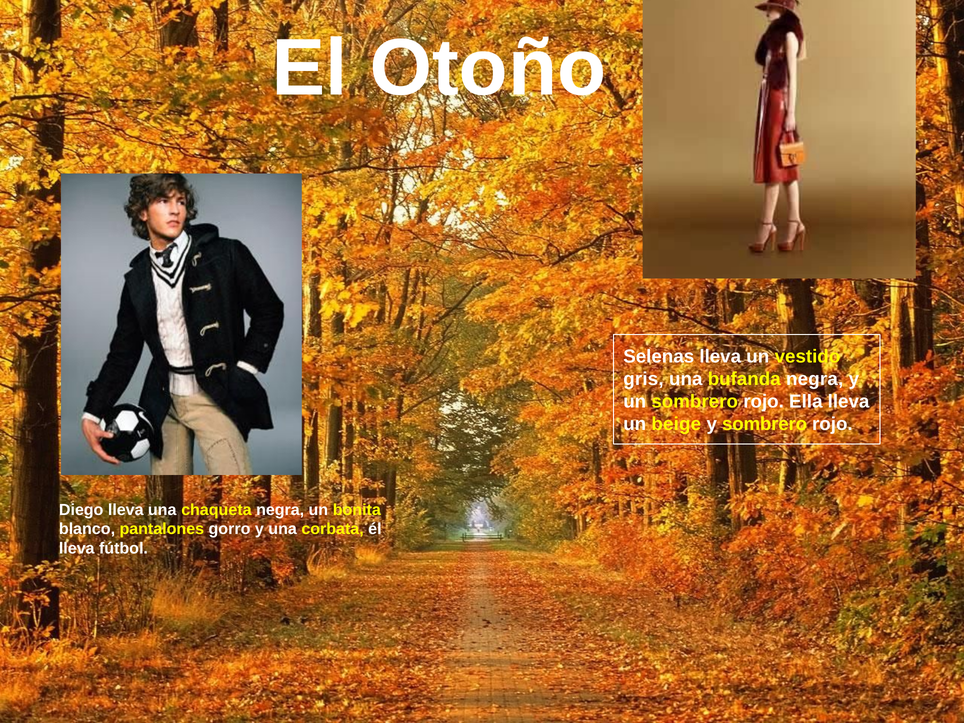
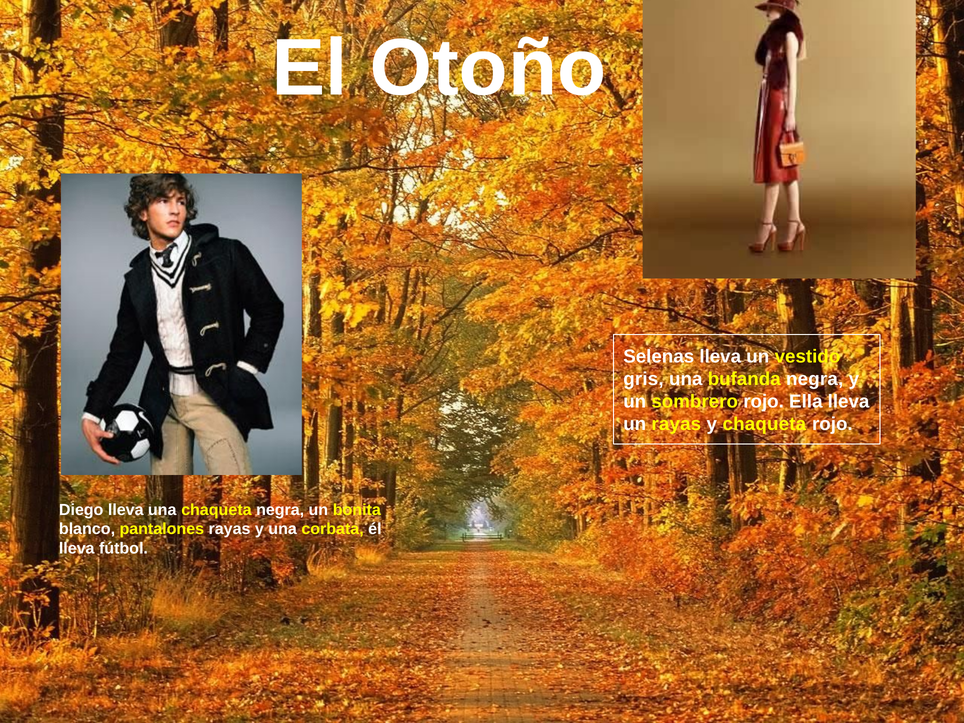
un beige: beige -> rayas (676, 424)
y sombrero: sombrero -> chaqueta (764, 424)
pantalones gorro: gorro -> rayas (230, 529)
